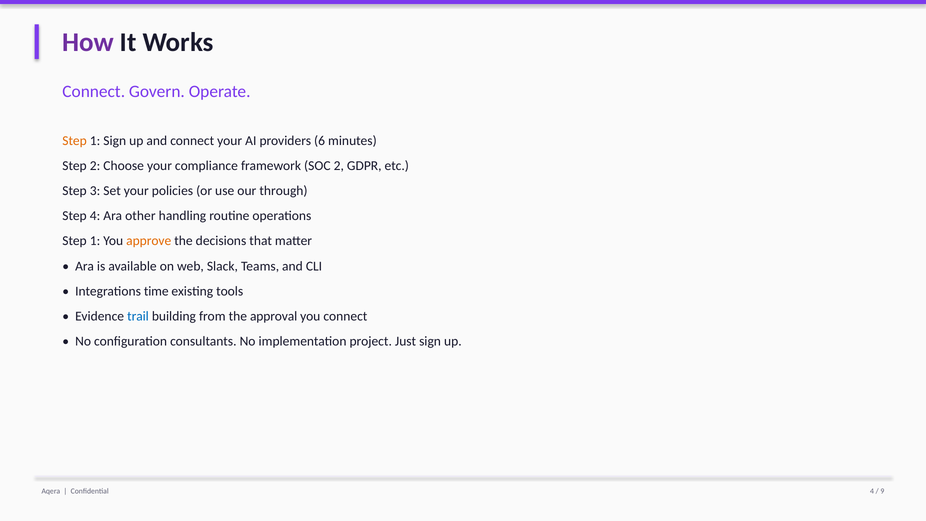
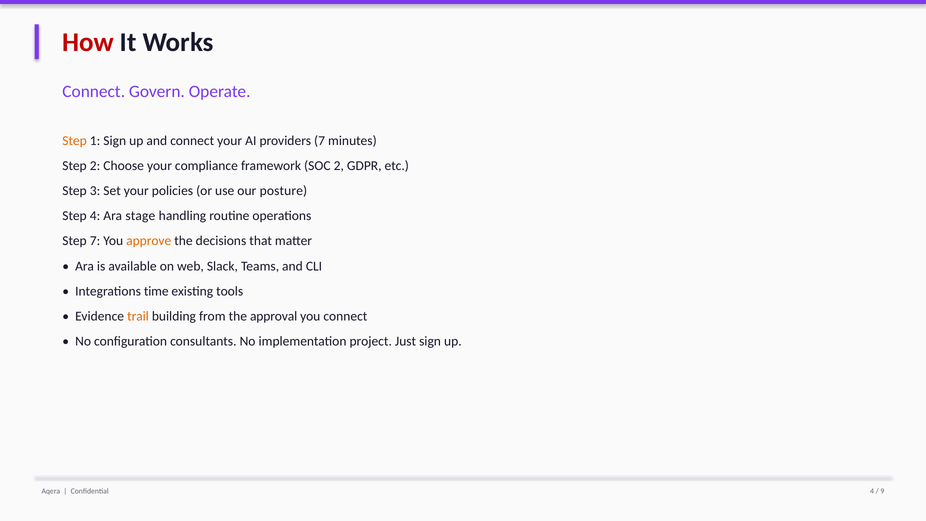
How colour: purple -> red (88, 42)
providers 6: 6 -> 7 (320, 141)
through: through -> posture (283, 191)
other: other -> stage (140, 216)
1: 1 -> 7 (95, 241)
trail colour: blue -> orange (138, 316)
